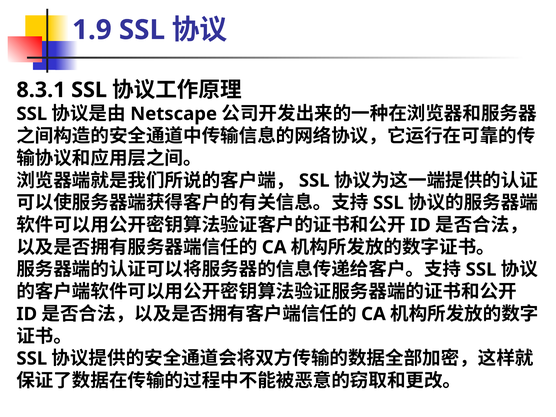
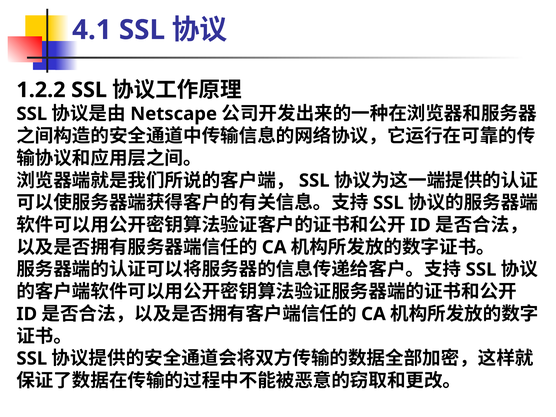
1.9: 1.9 -> 4.1 (92, 30)
8.3.1: 8.3.1 -> 1.2.2 (41, 90)
